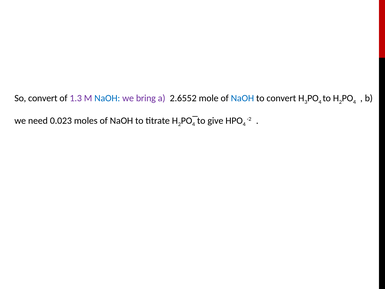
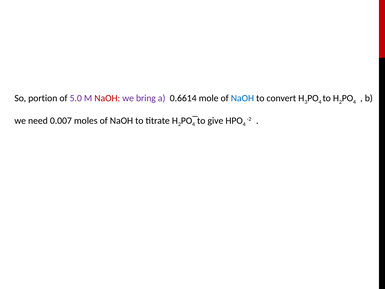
So convert: convert -> portion (43, 98)
1.3: 1.3 -> 5.0 (76, 98)
NaOH colour: blue -> red (107, 98)
2.6552: 2.6552 -> 0.6614 (183, 98)
0.023: 0.023 -> 0.007 (61, 121)
